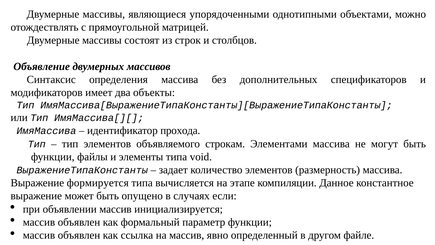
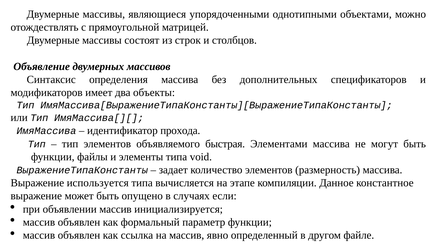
строкам: строкам -> быстрая (225, 144)
формируется: формируется -> используется (98, 183)
